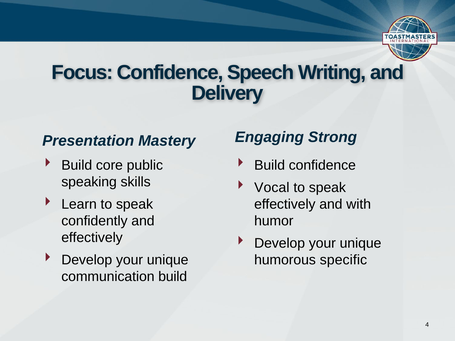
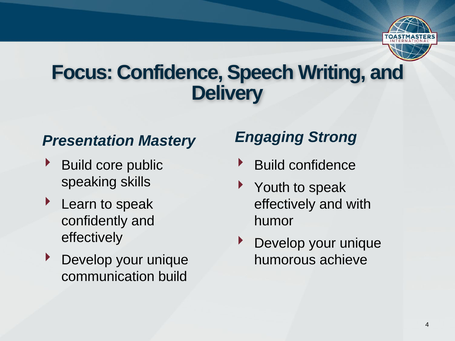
Vocal: Vocal -> Youth (272, 188)
specific: specific -> achieve (344, 260)
